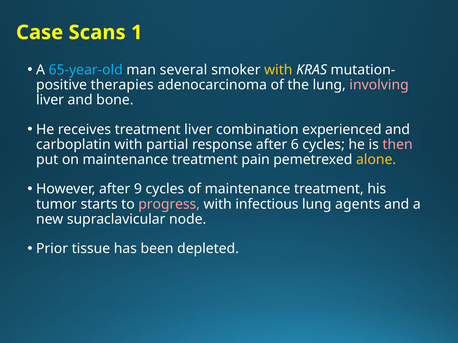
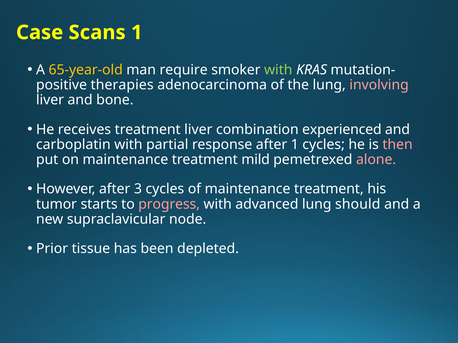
65-year-old colour: light blue -> yellow (86, 70)
several: several -> require (184, 70)
with colour: yellow -> light green (278, 70)
after 6: 6 -> 1 (295, 145)
pain: pain -> mild (256, 160)
alone colour: yellow -> pink (376, 160)
9: 9 -> 3 (138, 189)
infectious: infectious -> advanced (267, 204)
agents: agents -> should (358, 204)
